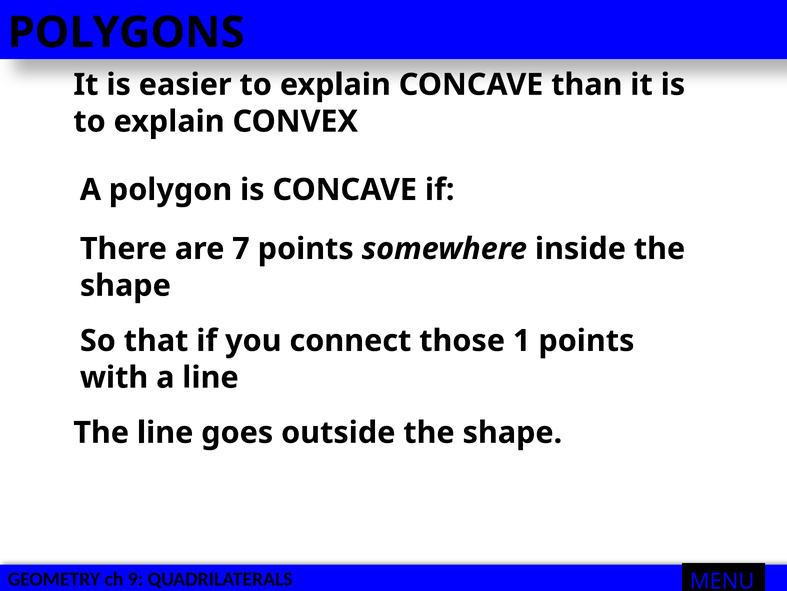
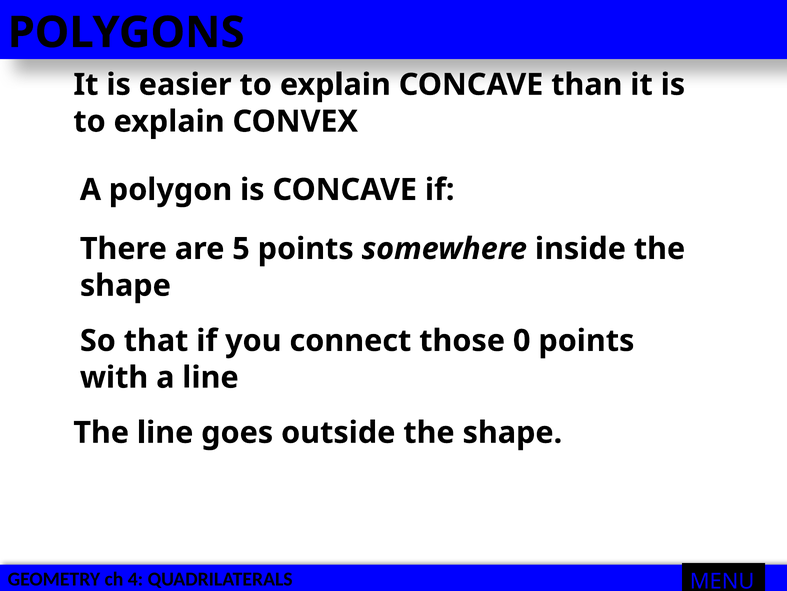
7: 7 -> 5 (241, 249)
1: 1 -> 0 (522, 340)
9: 9 -> 4 (135, 578)
